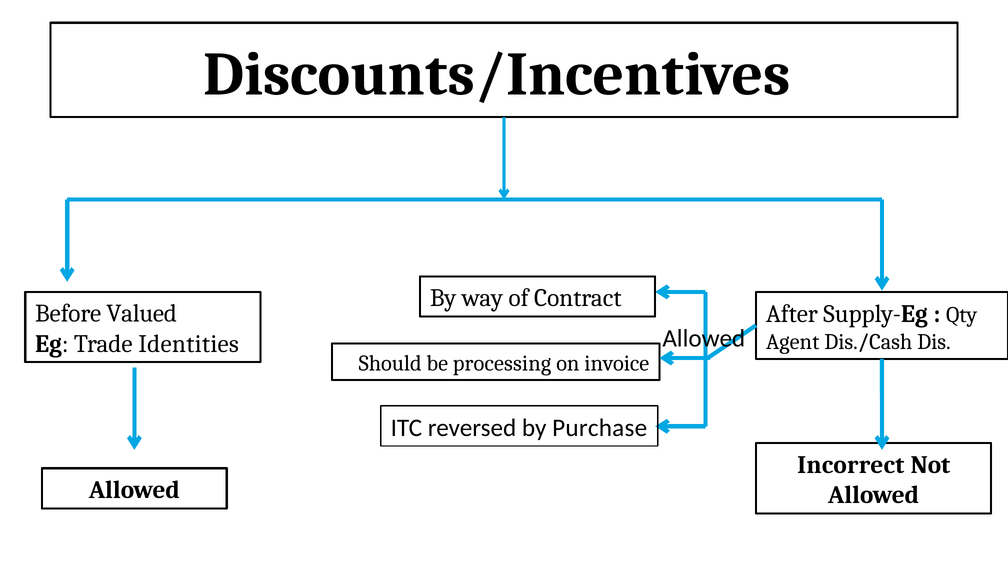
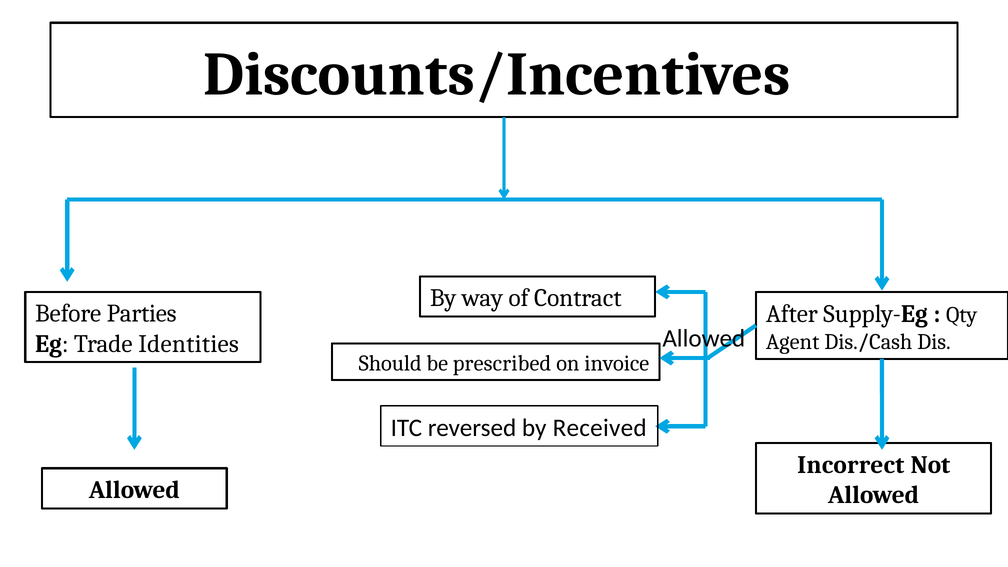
Valued: Valued -> Parties (142, 314)
processing: processing -> prescribed (502, 363)
Purchase: Purchase -> Received (600, 428)
